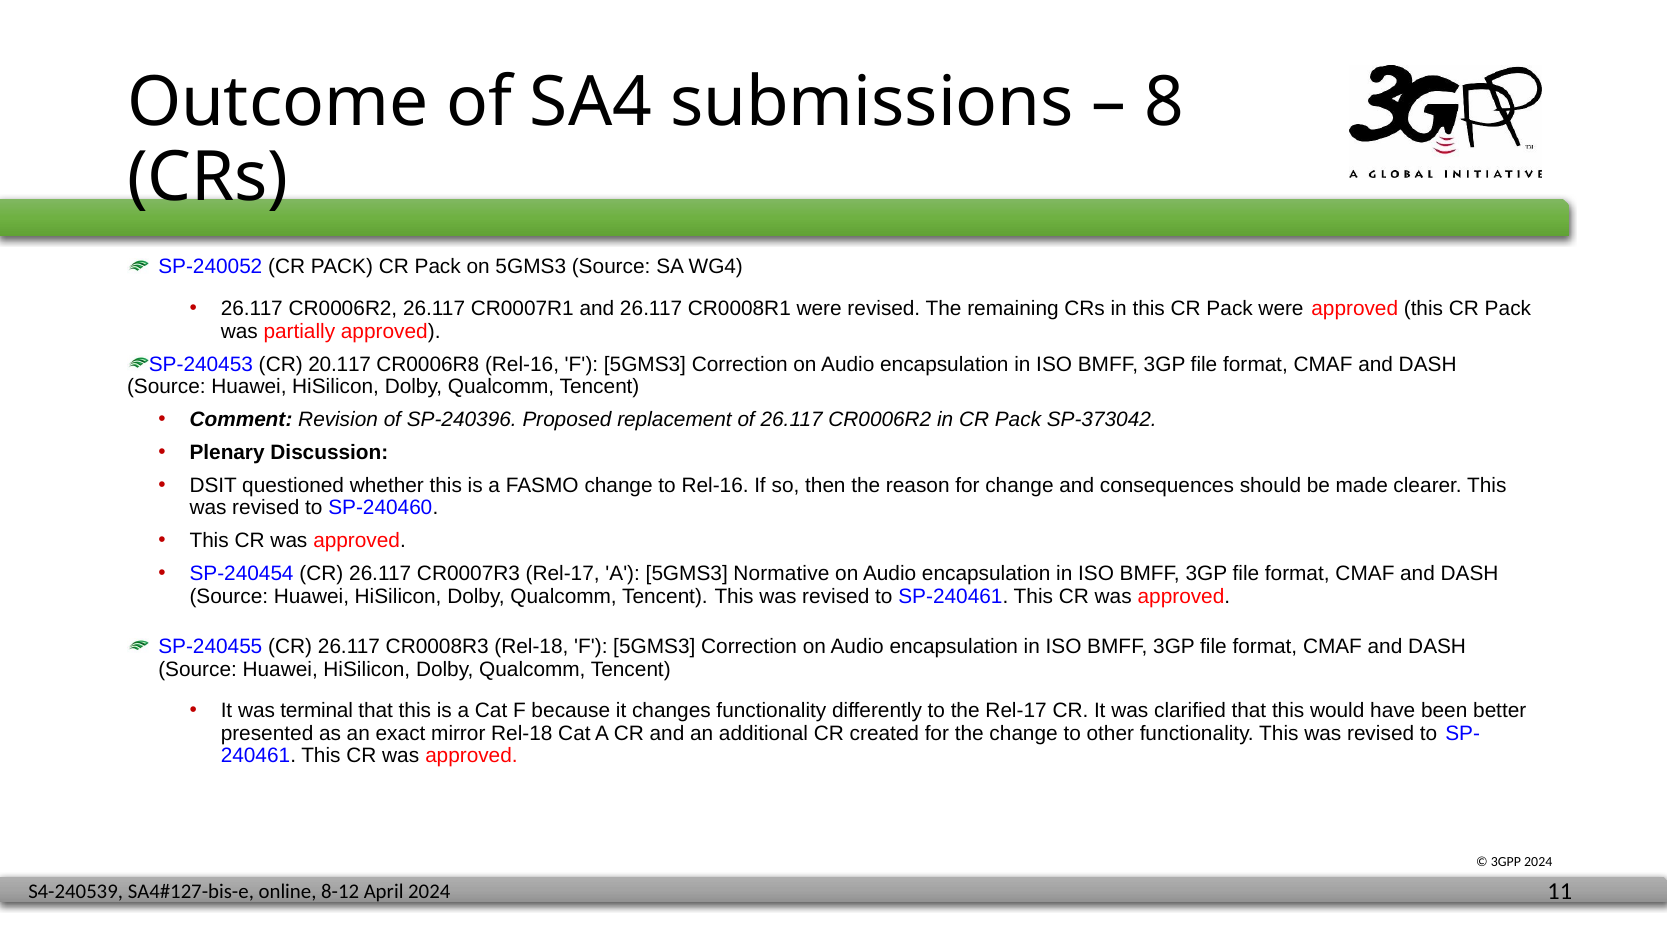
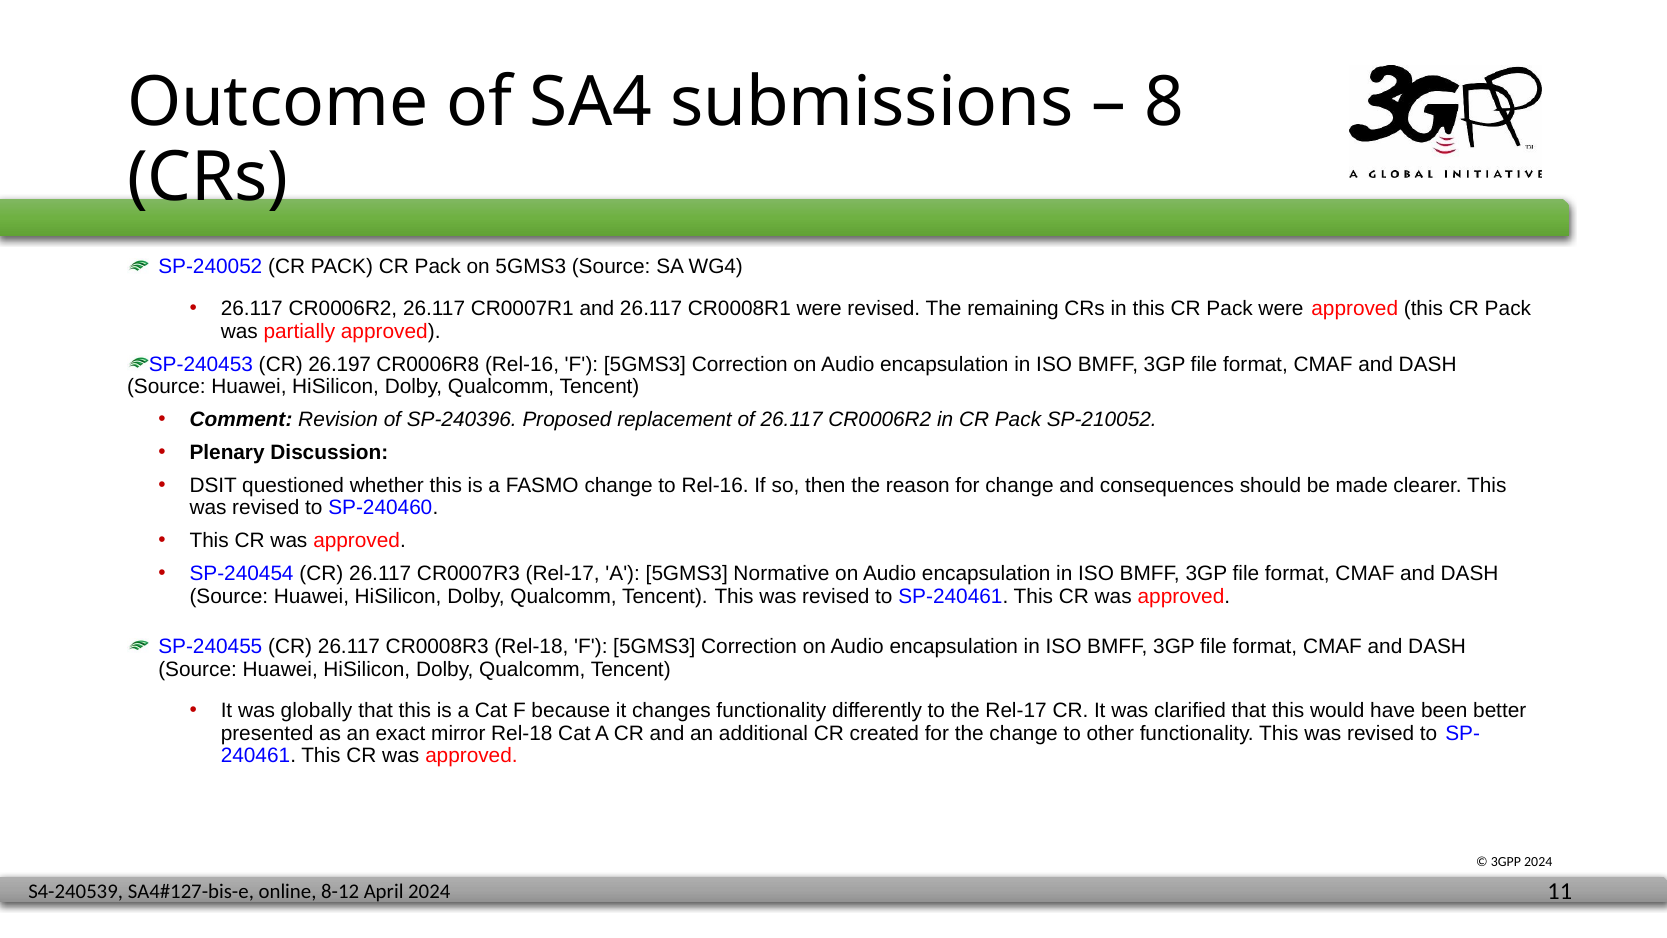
20.117: 20.117 -> 26.197 (340, 364)
SP-373042: SP-373042 -> SP-210052 (1102, 419)
terminal: terminal -> globally (316, 711)
